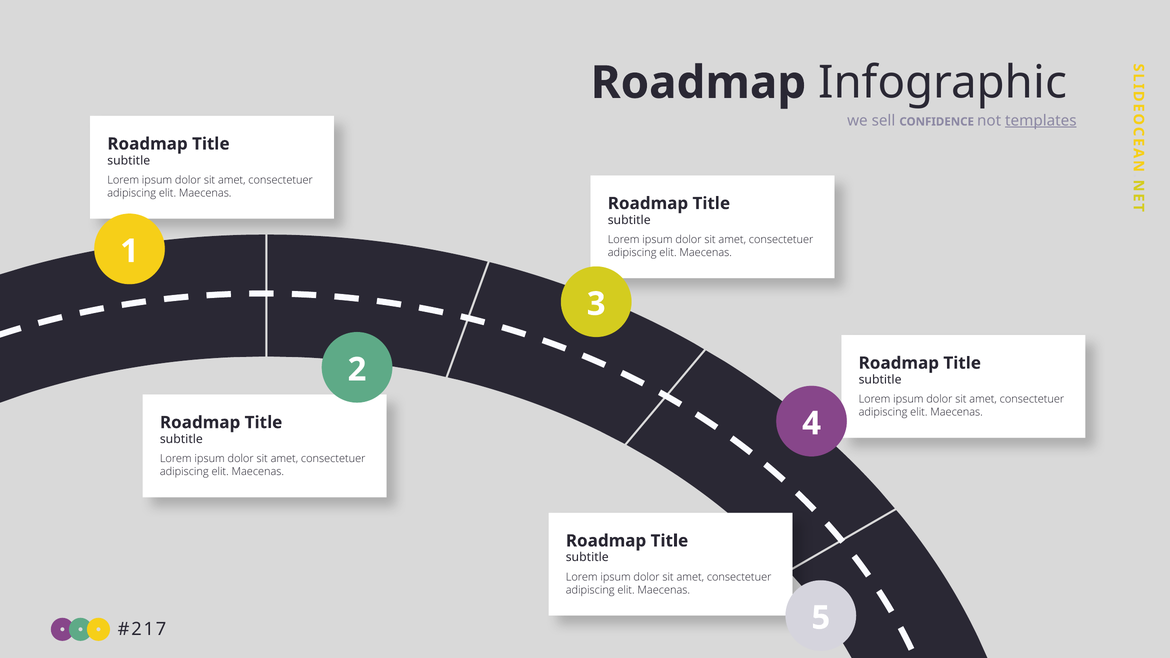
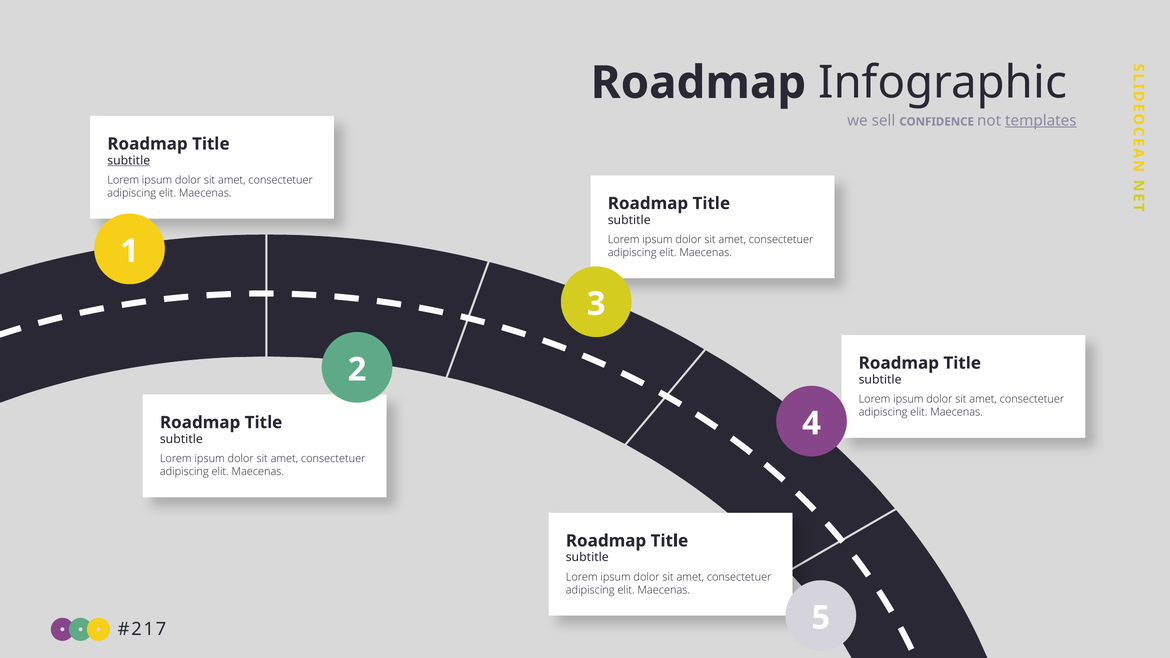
subtitle underline: none -> present (129, 161)
